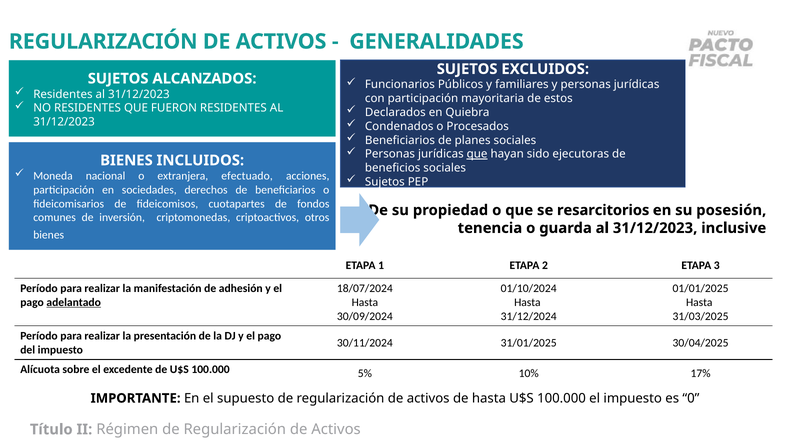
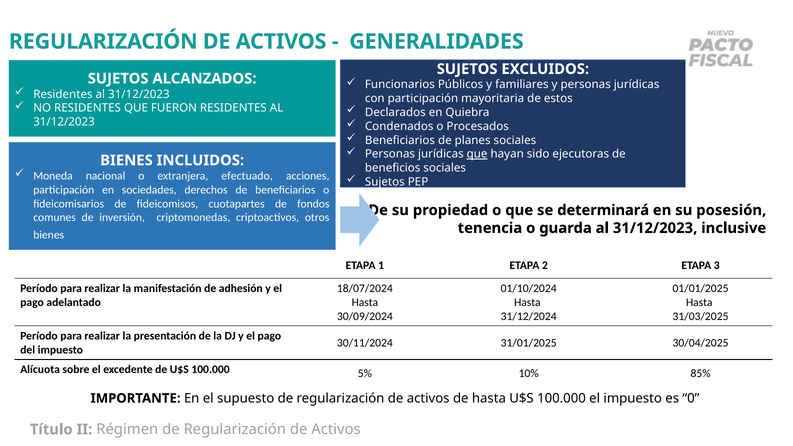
resarcitorios: resarcitorios -> determinará (603, 210)
adelantado underline: present -> none (74, 302)
17%: 17% -> 85% (701, 373)
